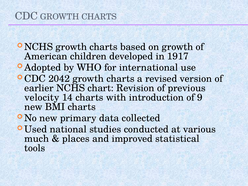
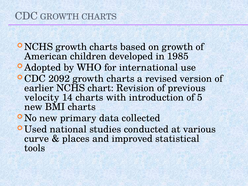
1917: 1917 -> 1985 (178, 56)
2042: 2042 -> 2092 (59, 79)
9: 9 -> 5 (200, 98)
much: much -> curve (37, 139)
